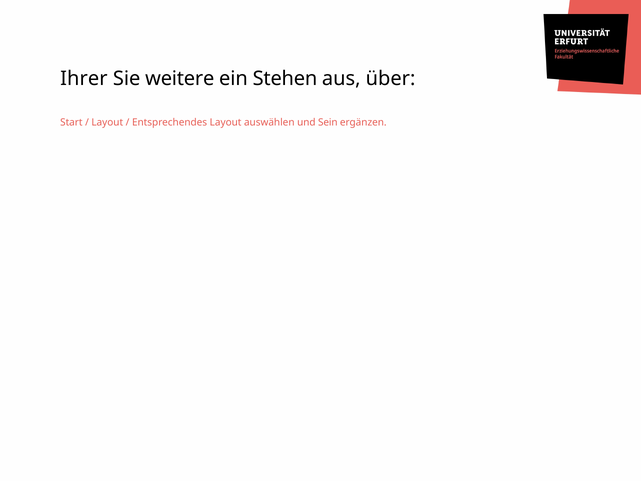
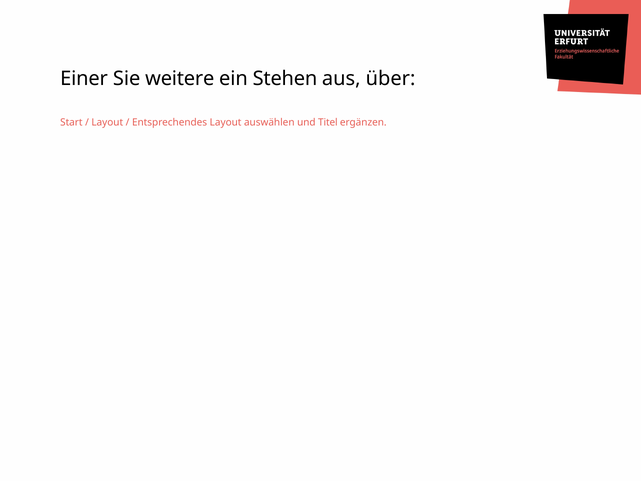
Ihrer: Ihrer -> Einer (84, 79)
Sein: Sein -> Titel (328, 122)
